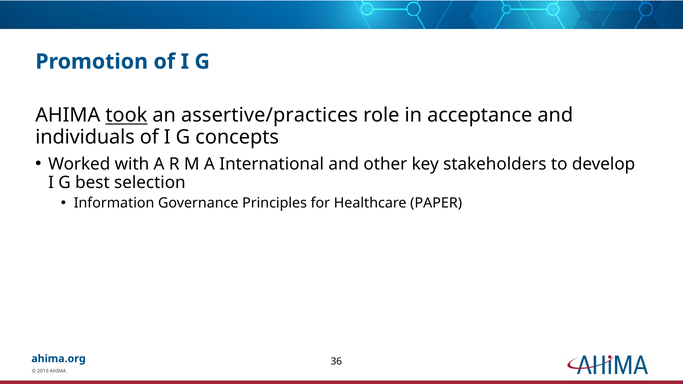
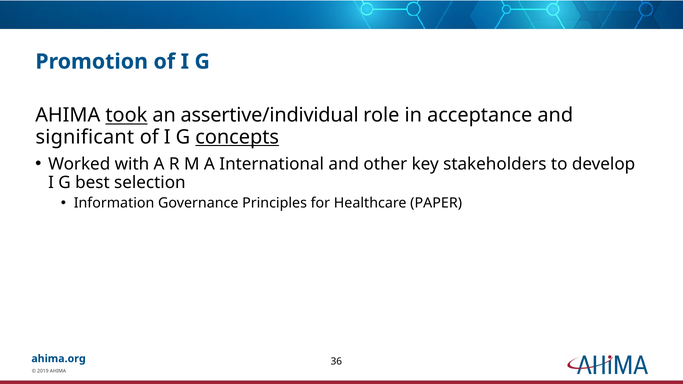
assertive/practices: assertive/practices -> assertive/individual (270, 115)
individuals: individuals -> significant (85, 137)
concepts underline: none -> present (237, 137)
